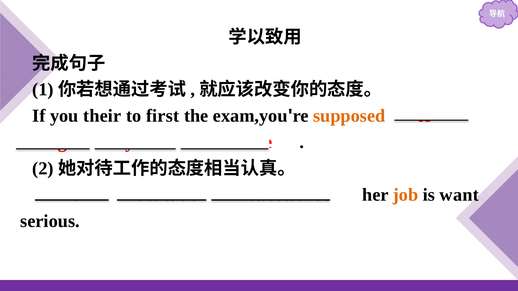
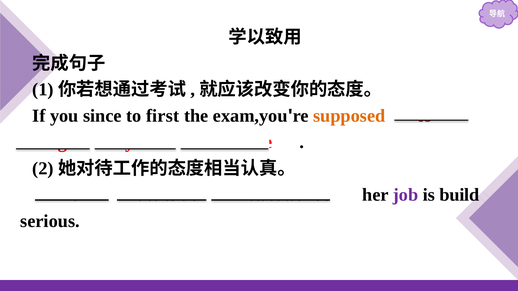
their: their -> since (102, 116)
job colour: orange -> purple (406, 195)
want: want -> build (459, 195)
